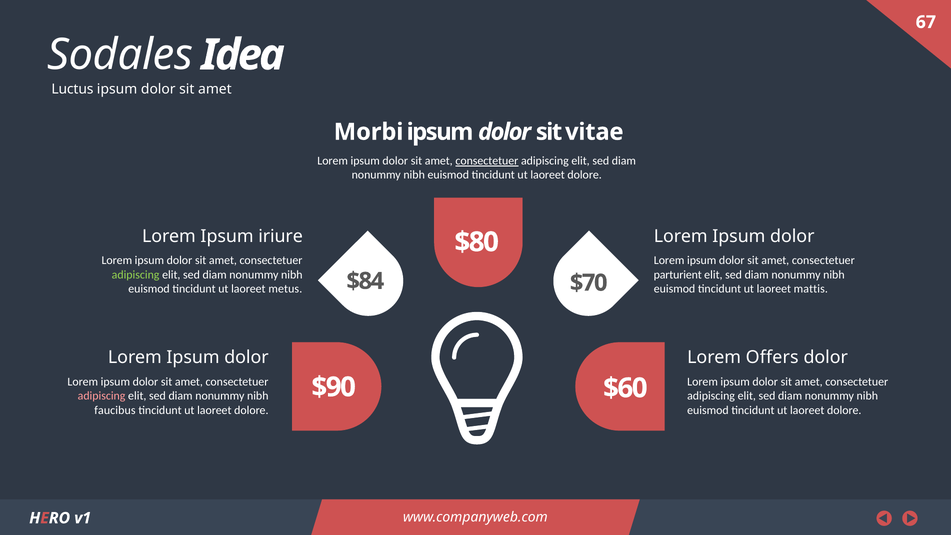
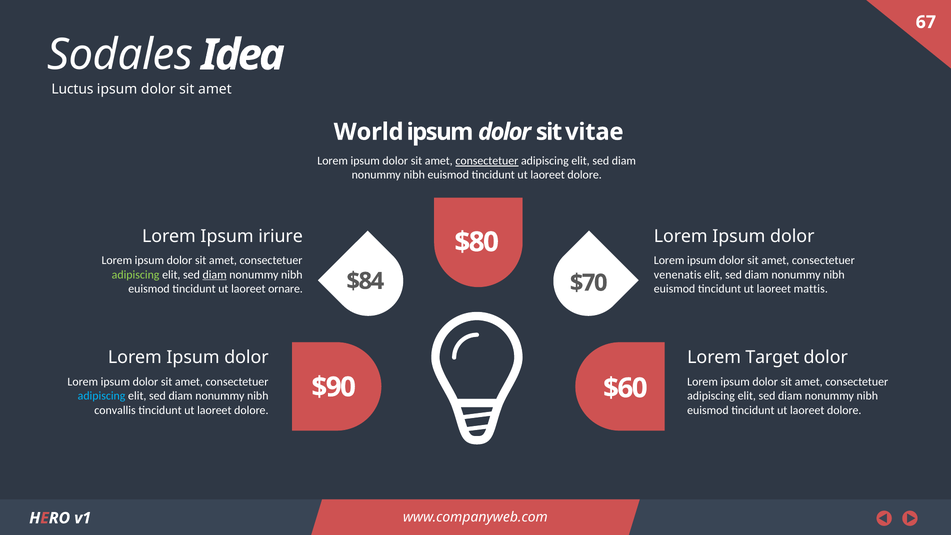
Morbi: Morbi -> World (369, 132)
diam underline: none -> present (215, 275)
parturient: parturient -> venenatis (678, 275)
metus: metus -> ornare (285, 289)
Offers: Offers -> Target (772, 358)
adipiscing colour: pink -> light blue (102, 396)
faucibus: faucibus -> convallis (115, 410)
